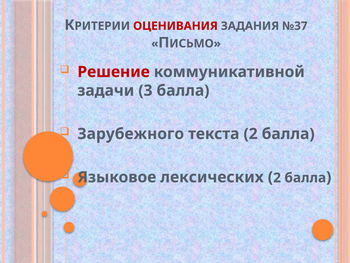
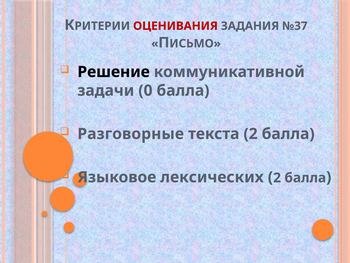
Решение colour: red -> black (114, 72)
3: 3 -> 0 (145, 90)
Зарубежного: Зарубежного -> Разговорные (131, 134)
